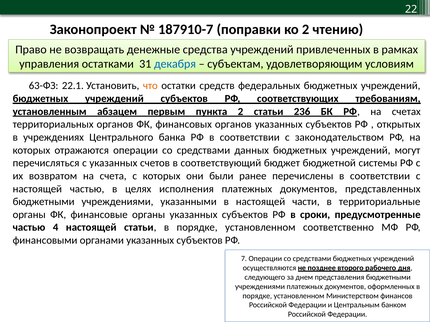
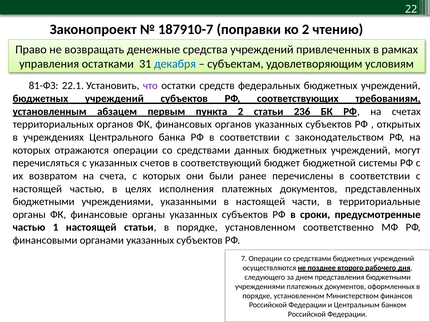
63-ФЗ: 63-ФЗ -> 81-ФЗ (44, 86)
что colour: orange -> purple (150, 86)
4: 4 -> 1 (56, 228)
